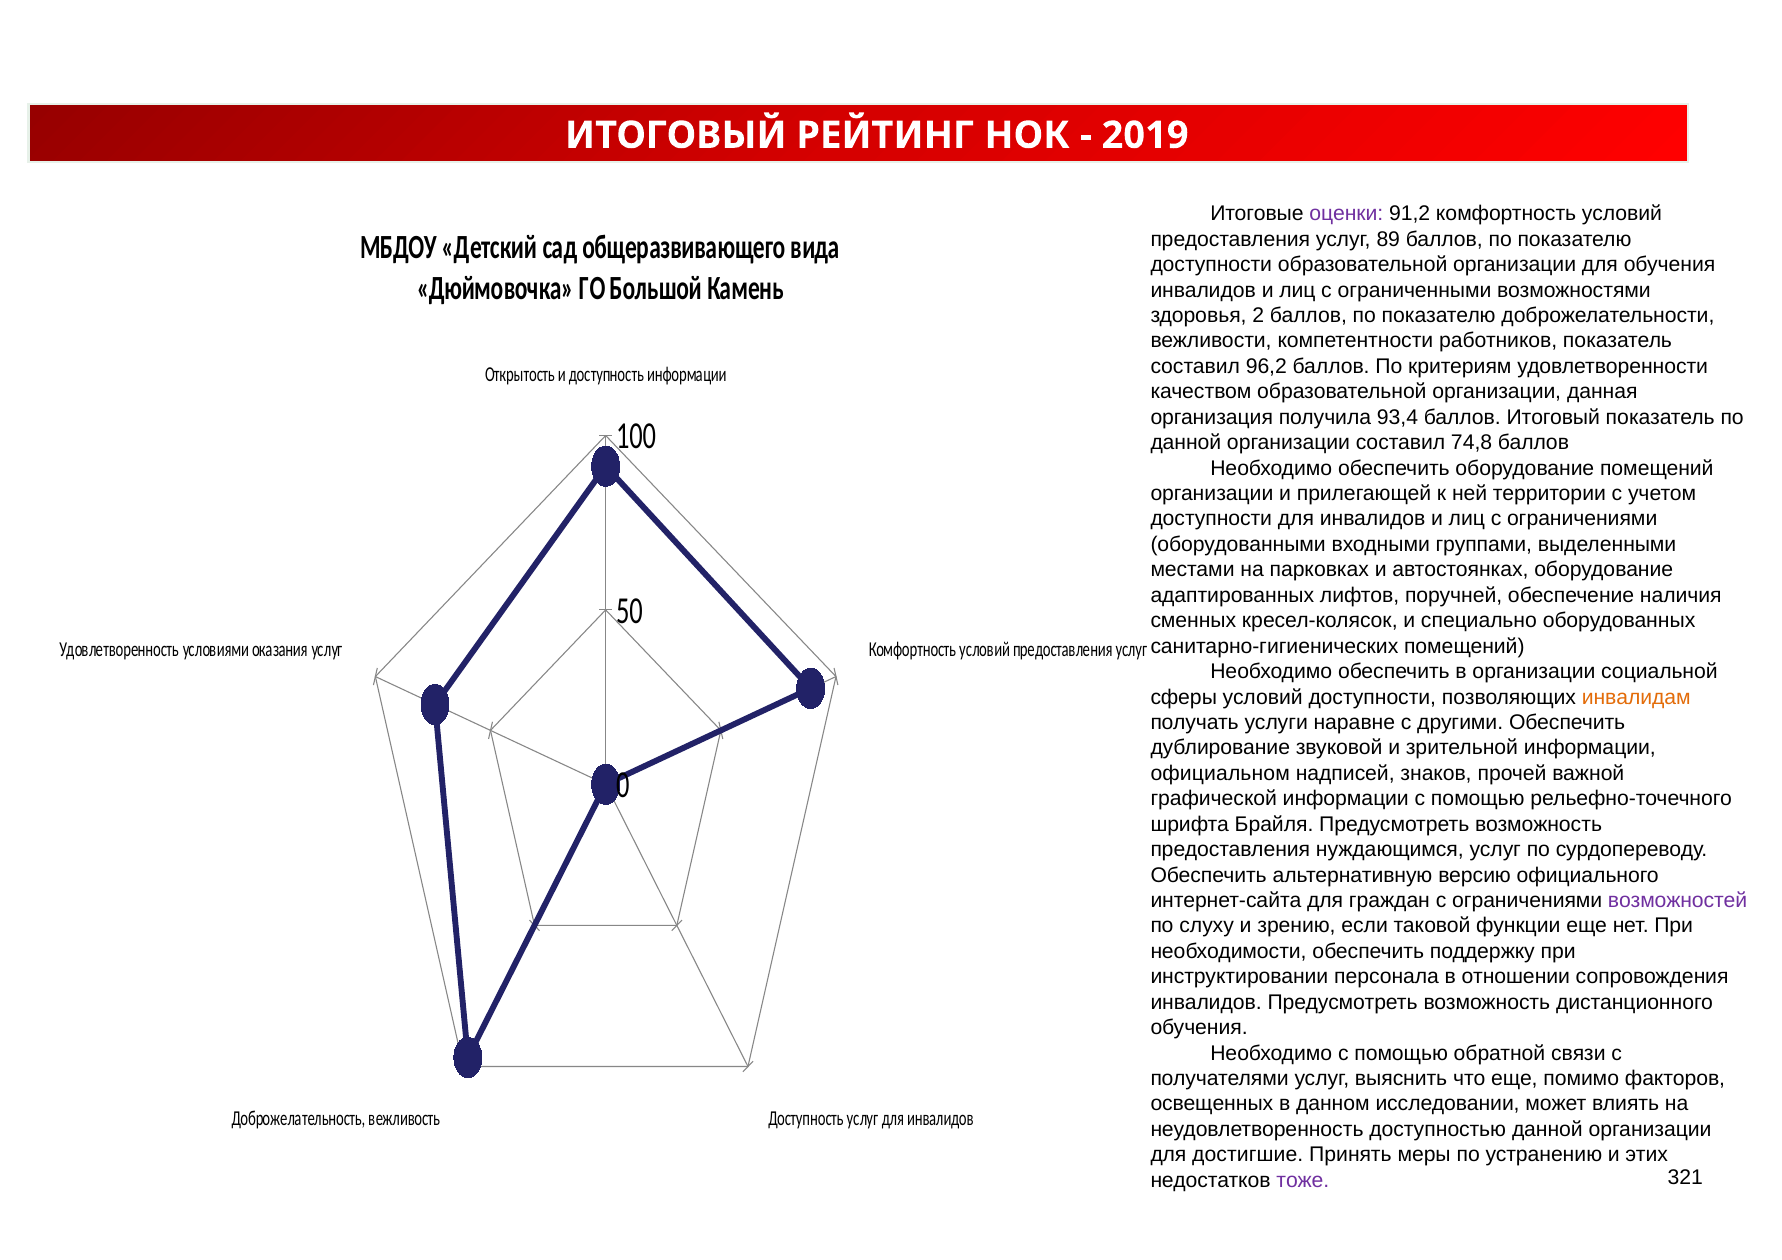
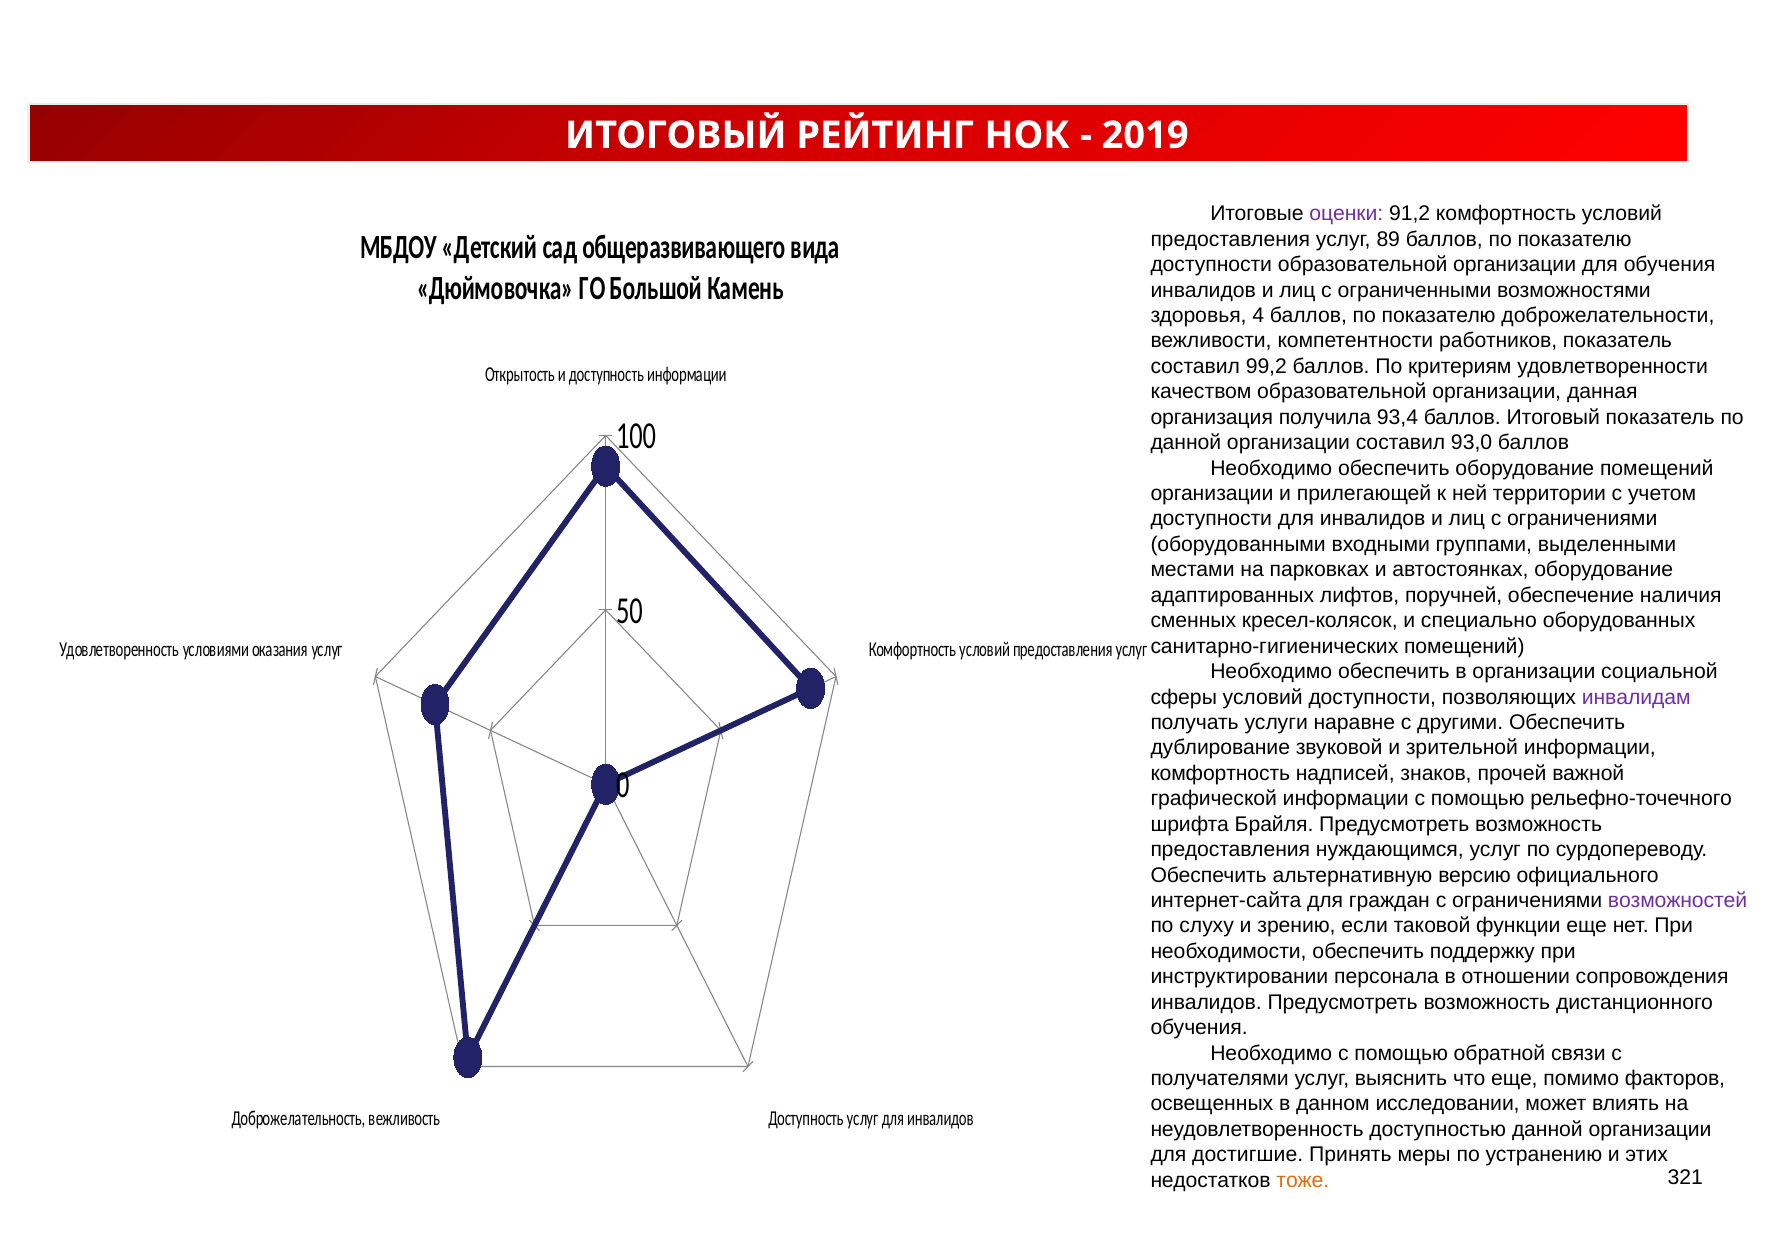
2: 2 -> 4 (1258, 316)
96,2: 96,2 -> 99,2 (1266, 366)
74,8: 74,8 -> 93,0 (1472, 443)
инвалидам colour: orange -> purple (1636, 697)
официальном: официальном -> комфортность (1220, 773)
тоже colour: purple -> orange (1303, 1180)
